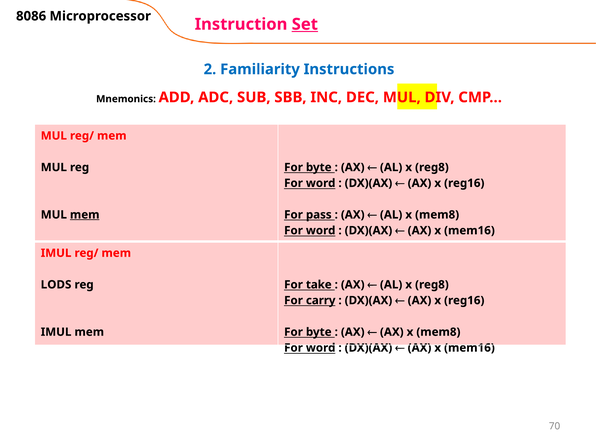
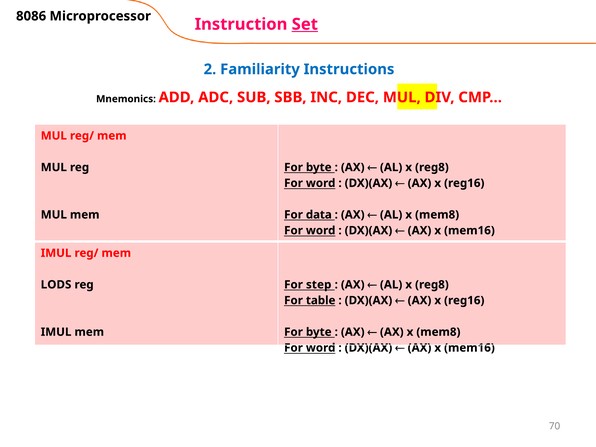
mem underline: present -> none (85, 215)
pass: pass -> data (319, 215)
take: take -> step (319, 285)
carry: carry -> table (321, 300)
